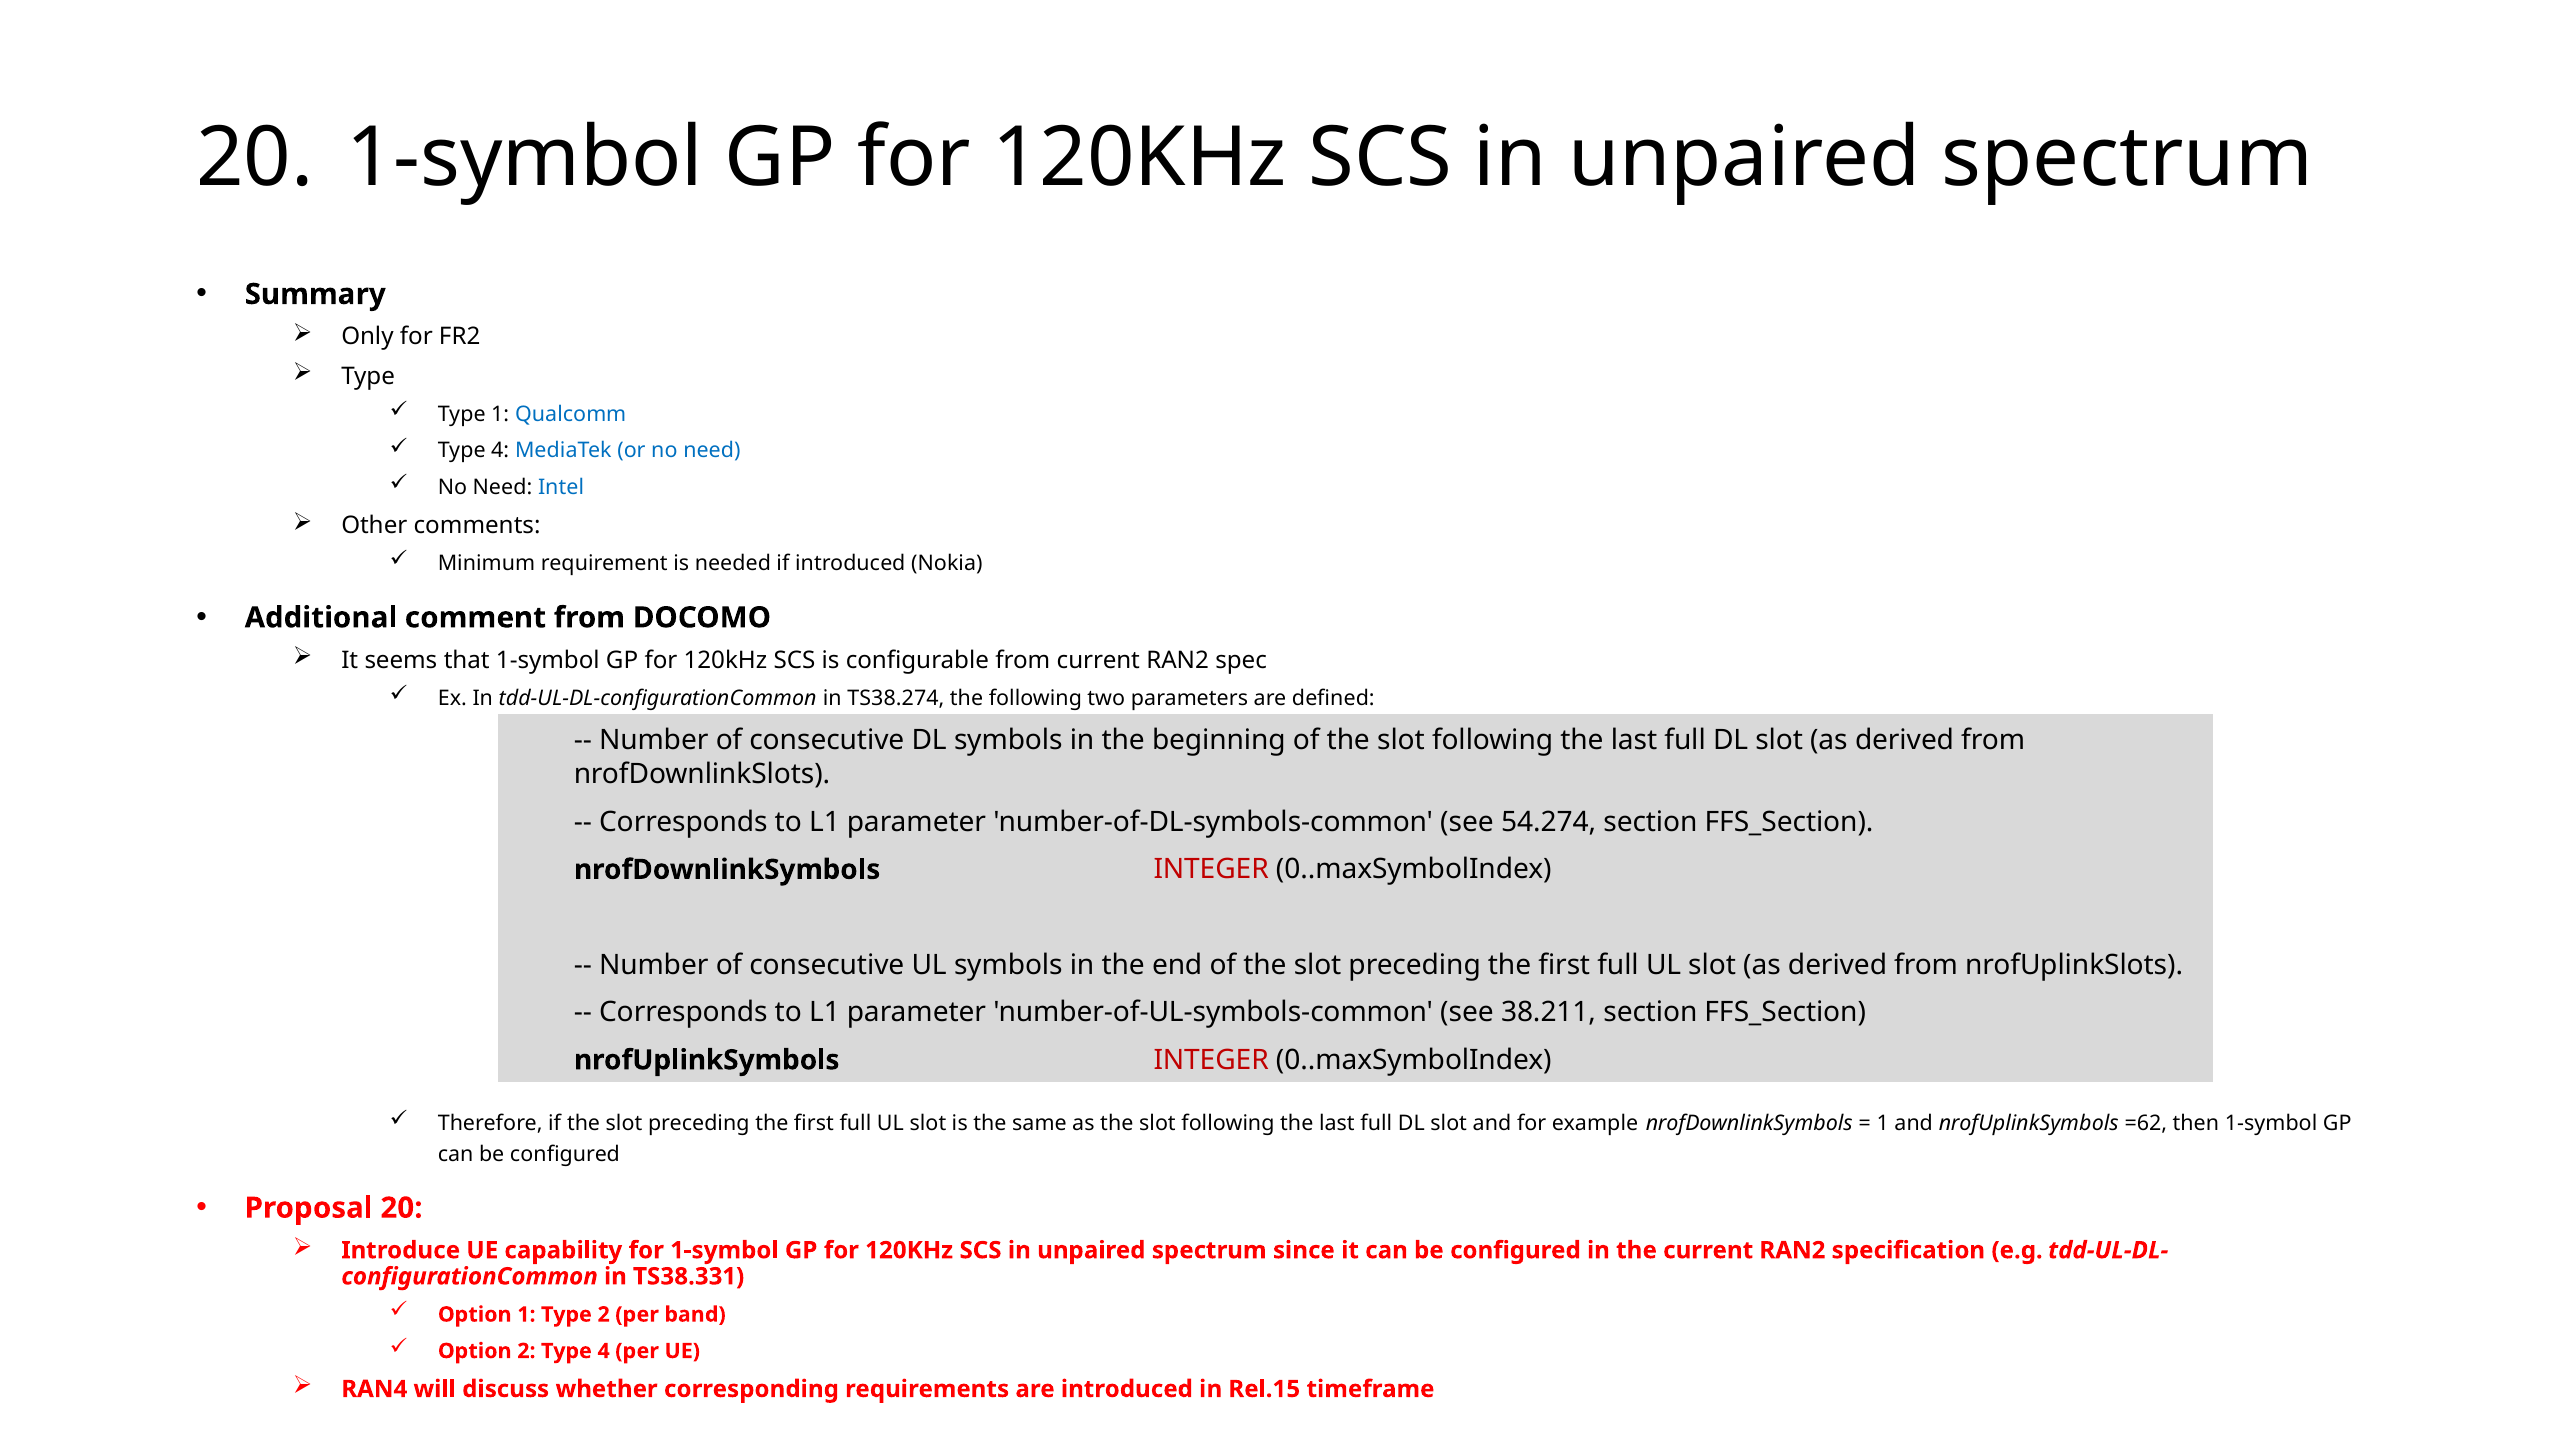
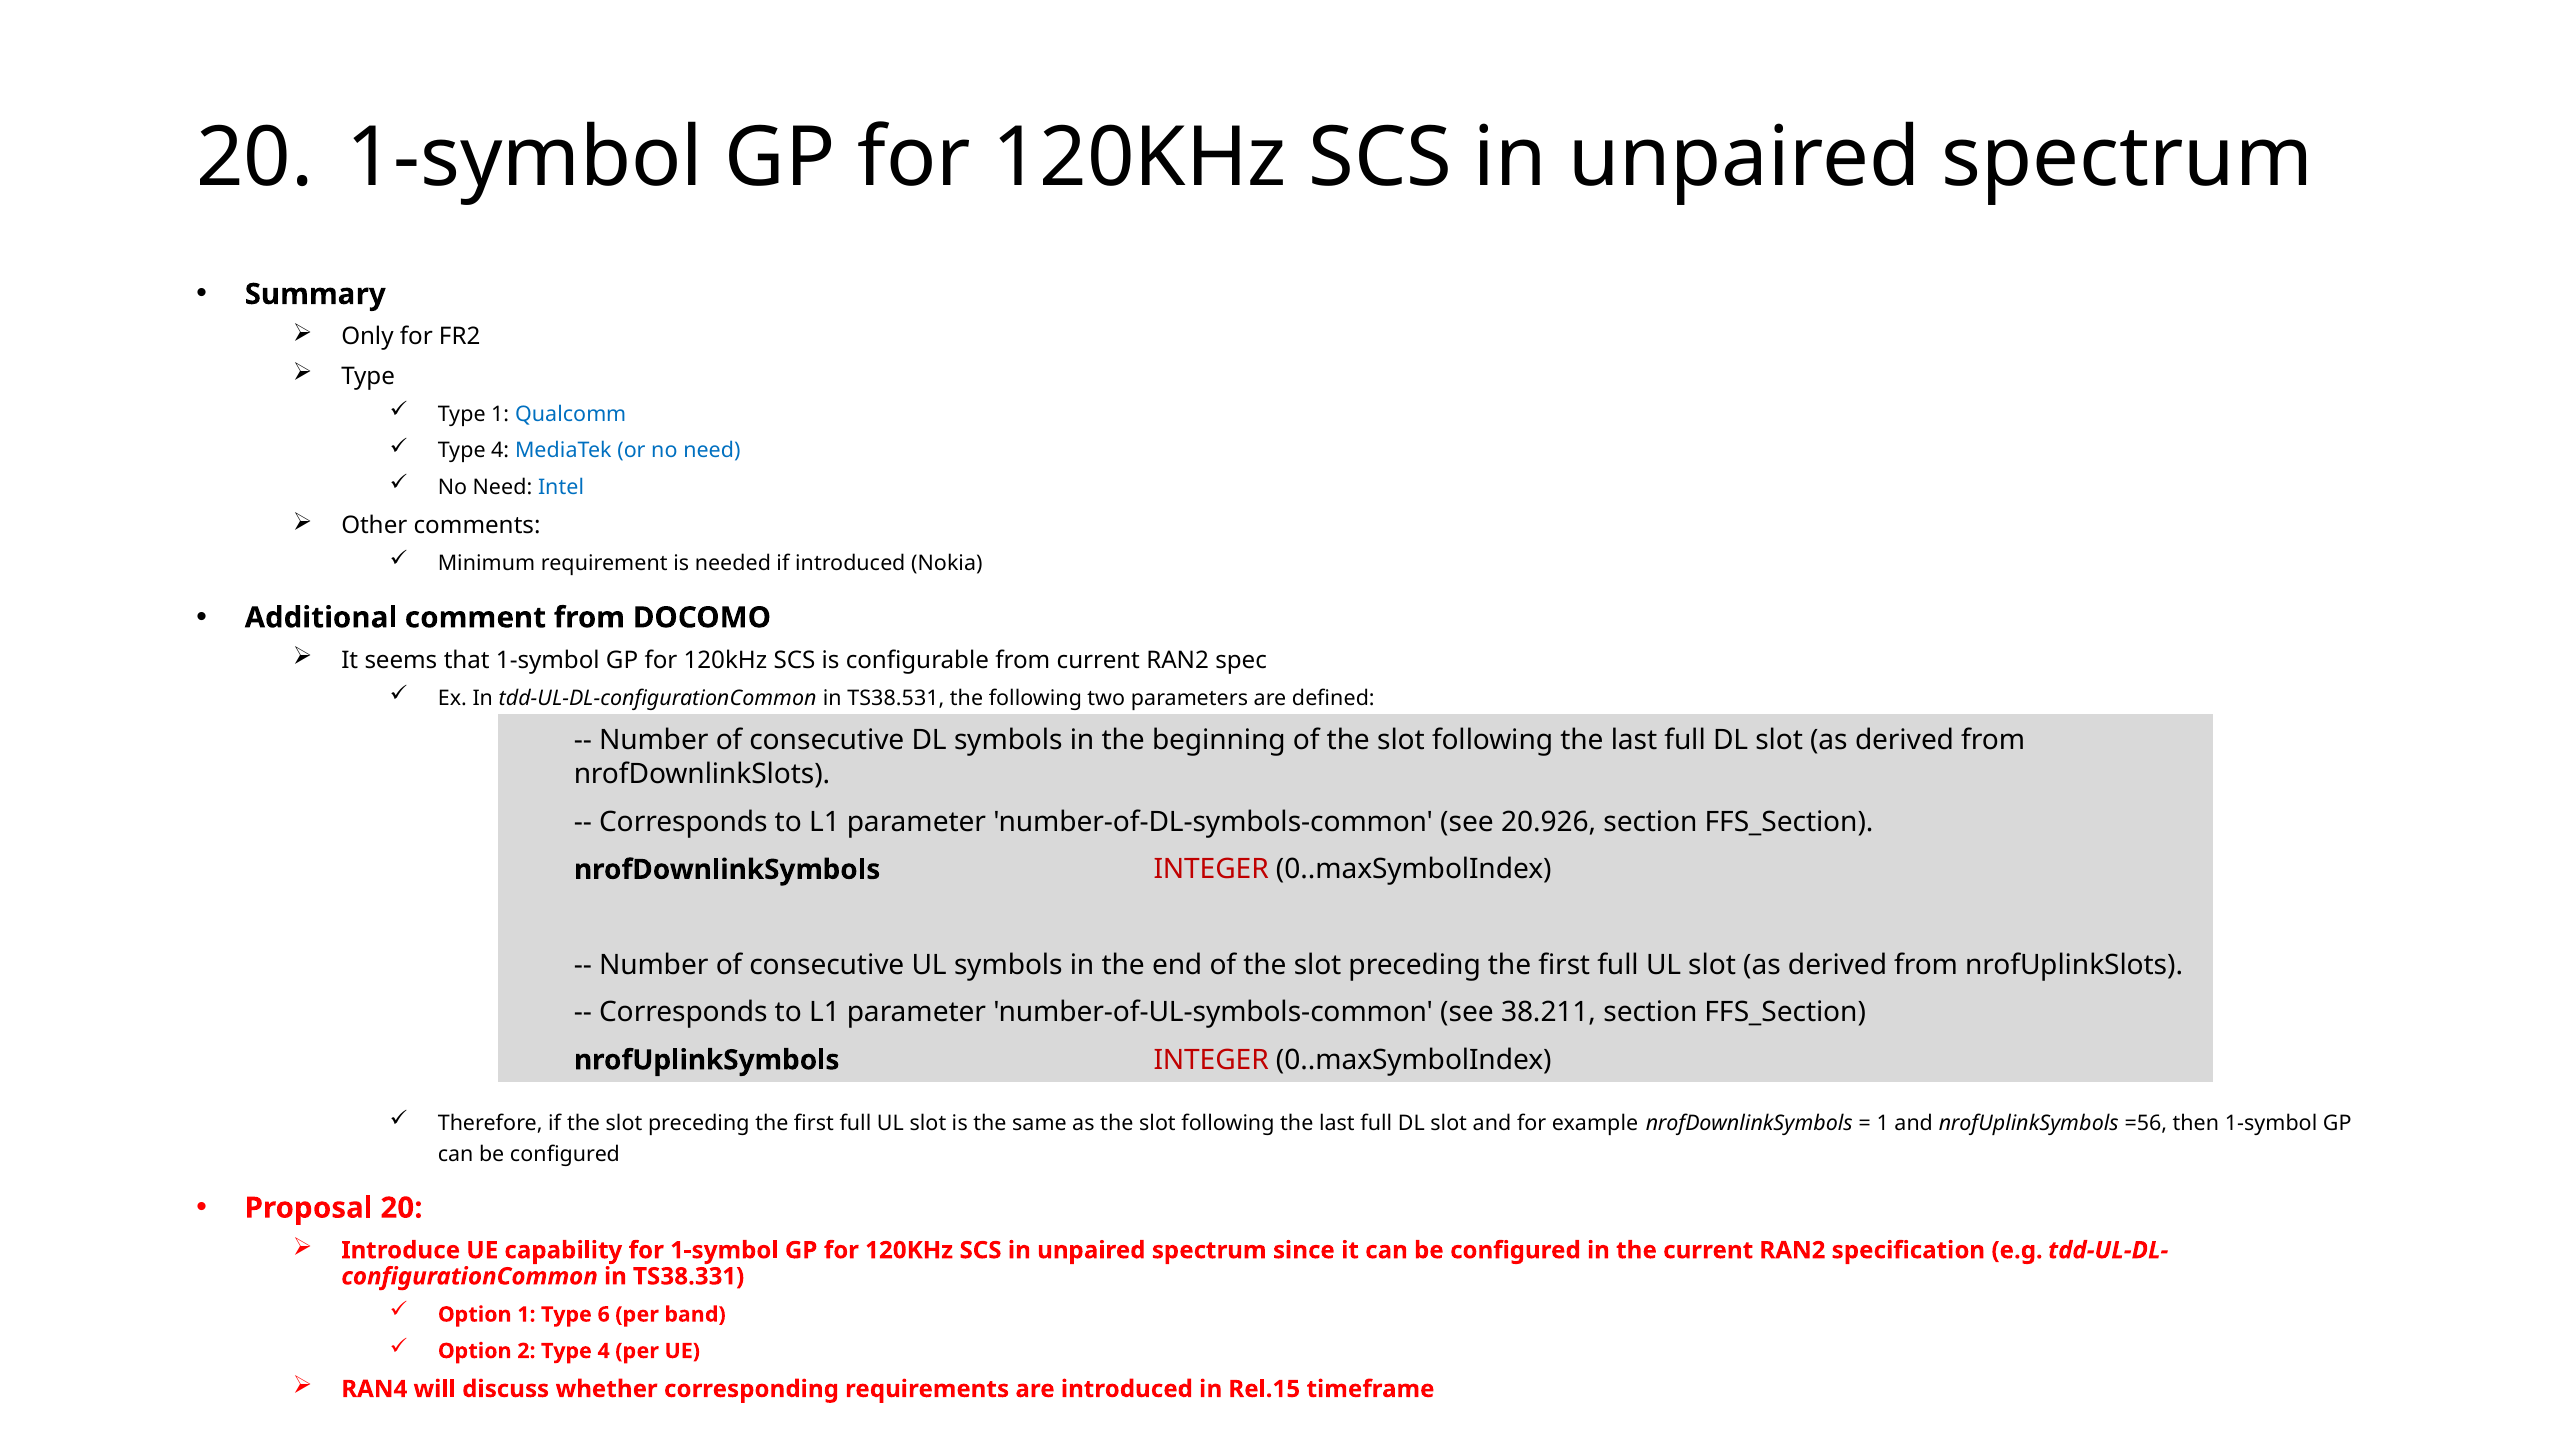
TS38.274: TS38.274 -> TS38.531 (896, 698)
54.274: 54.274 -> 20.926 (1549, 822)
=62: =62 -> =56 (2146, 1123)
Type 2: 2 -> 6 (604, 1315)
